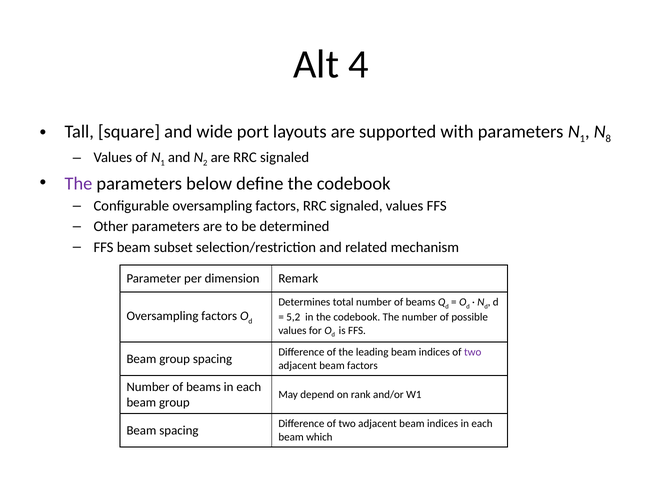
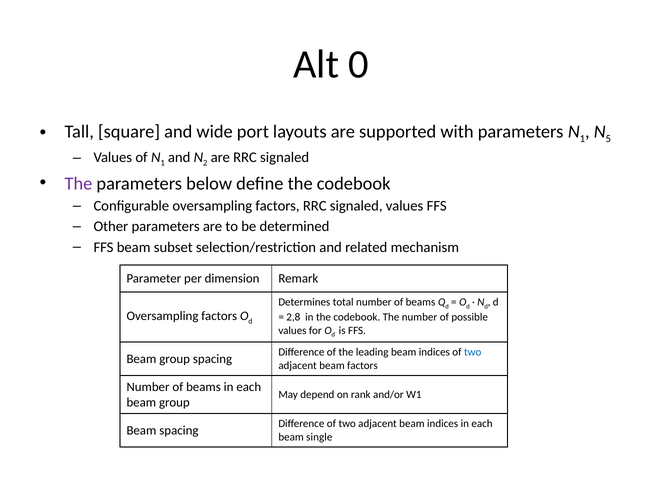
4: 4 -> 0 (359, 64)
8: 8 -> 5 (608, 139)
5,2: 5,2 -> 2,8 (293, 317)
two colour: purple -> blue (473, 352)
which: which -> single (319, 437)
